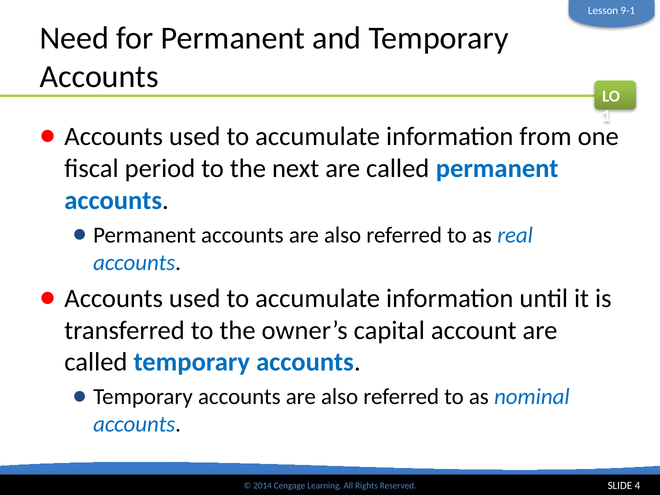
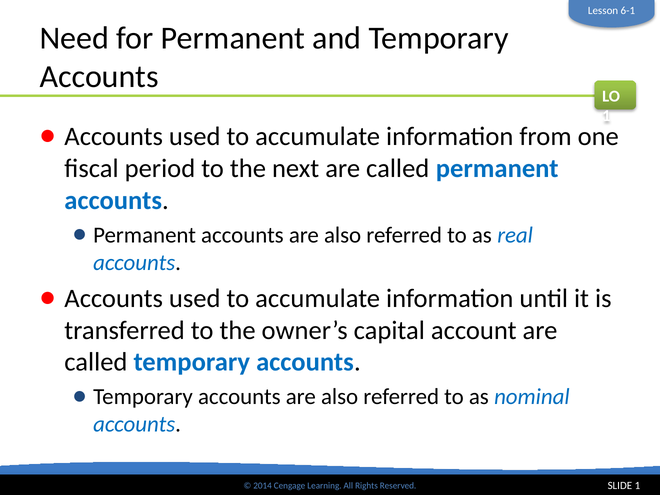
9-1: 9-1 -> 6-1 (628, 11)
SLIDE 4: 4 -> 1 (637, 486)
